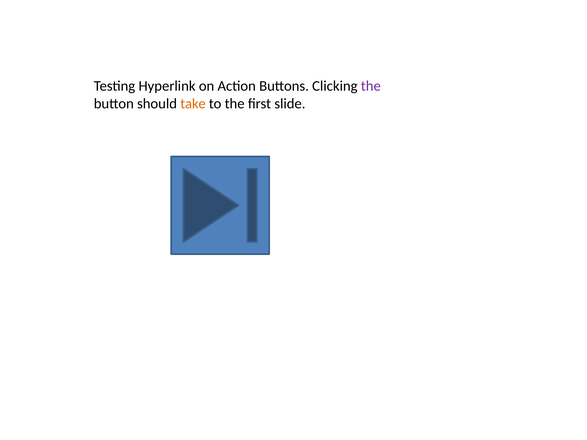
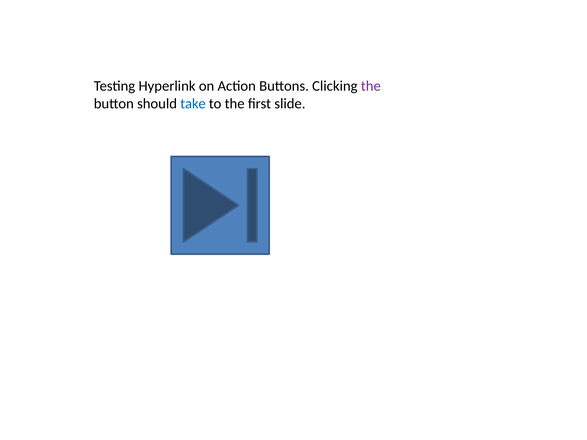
take colour: orange -> blue (193, 104)
